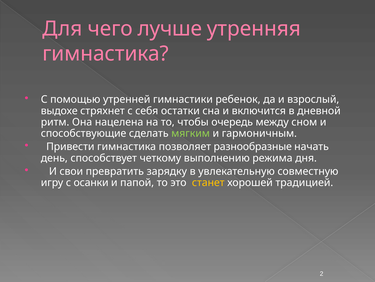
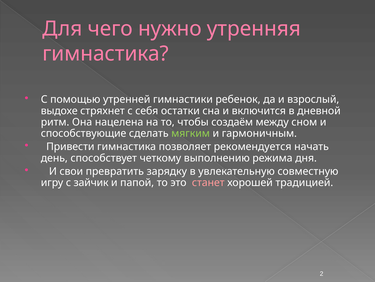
лучше: лучше -> нужно (170, 29)
очередь: очередь -> создаём (232, 122)
разнообразные: разнообразные -> рекомендуется (253, 146)
осанки: осанки -> зайчик (91, 182)
станет colour: yellow -> pink (208, 182)
